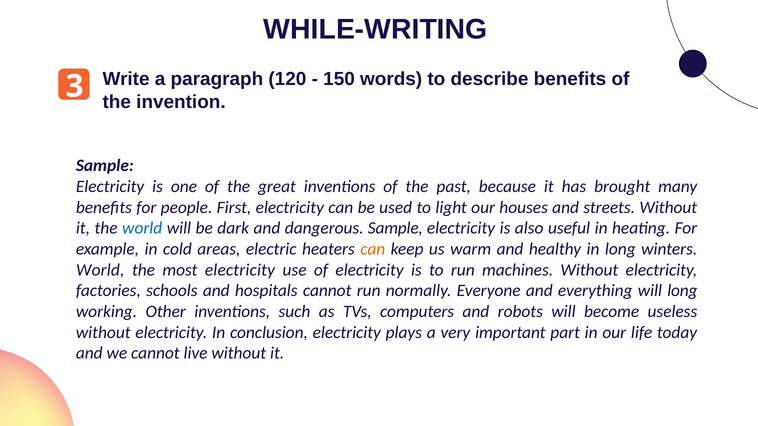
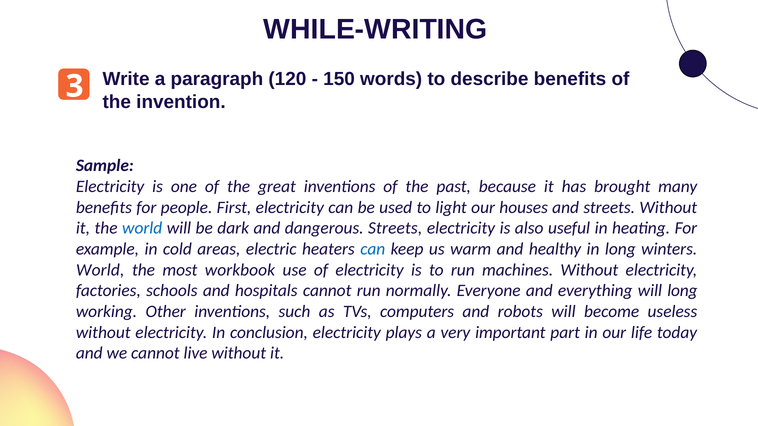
dangerous Sample: Sample -> Streets (395, 228)
can colour: orange -> blue (373, 249)
most electricity: electricity -> workbook (240, 270)
